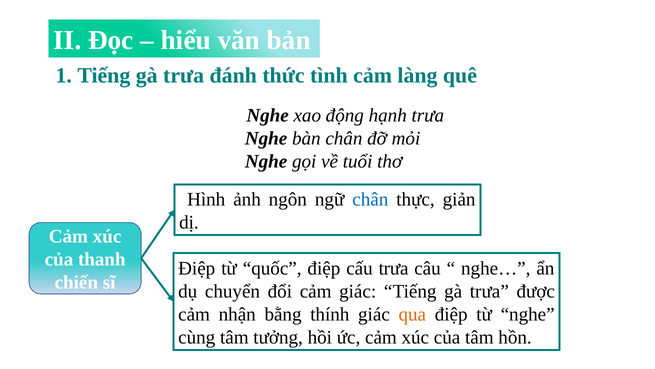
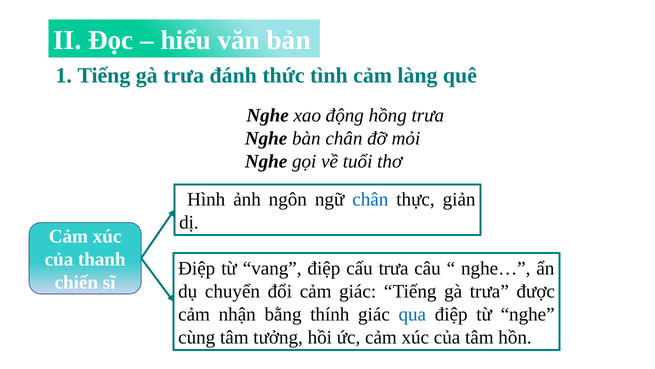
hạnh: hạnh -> hồng (388, 115)
quốc: quốc -> vang (272, 268)
qua colour: orange -> blue (412, 314)
